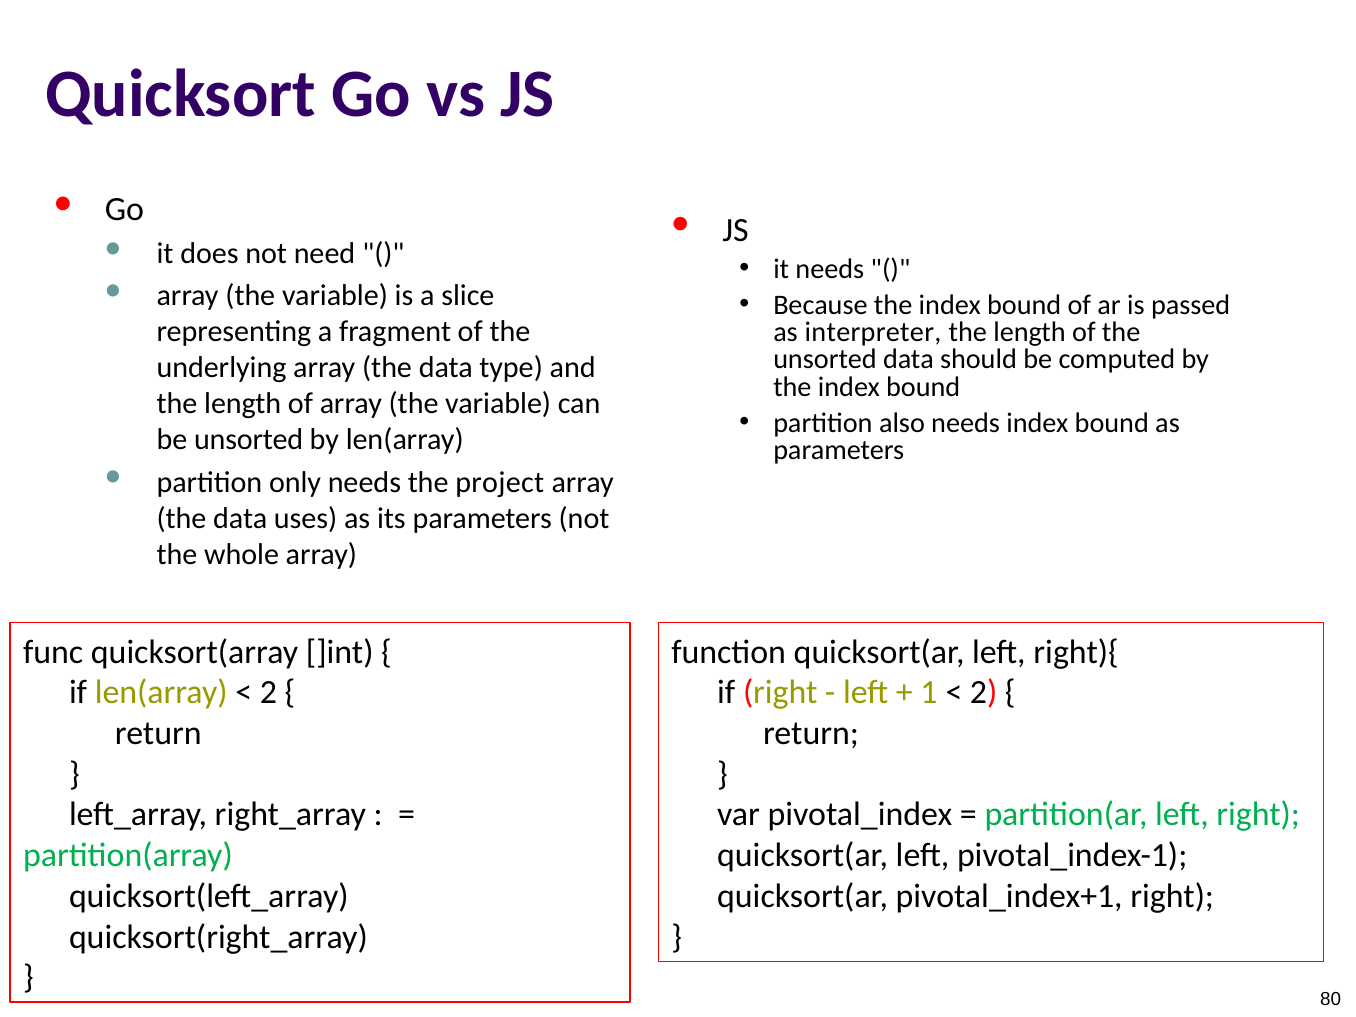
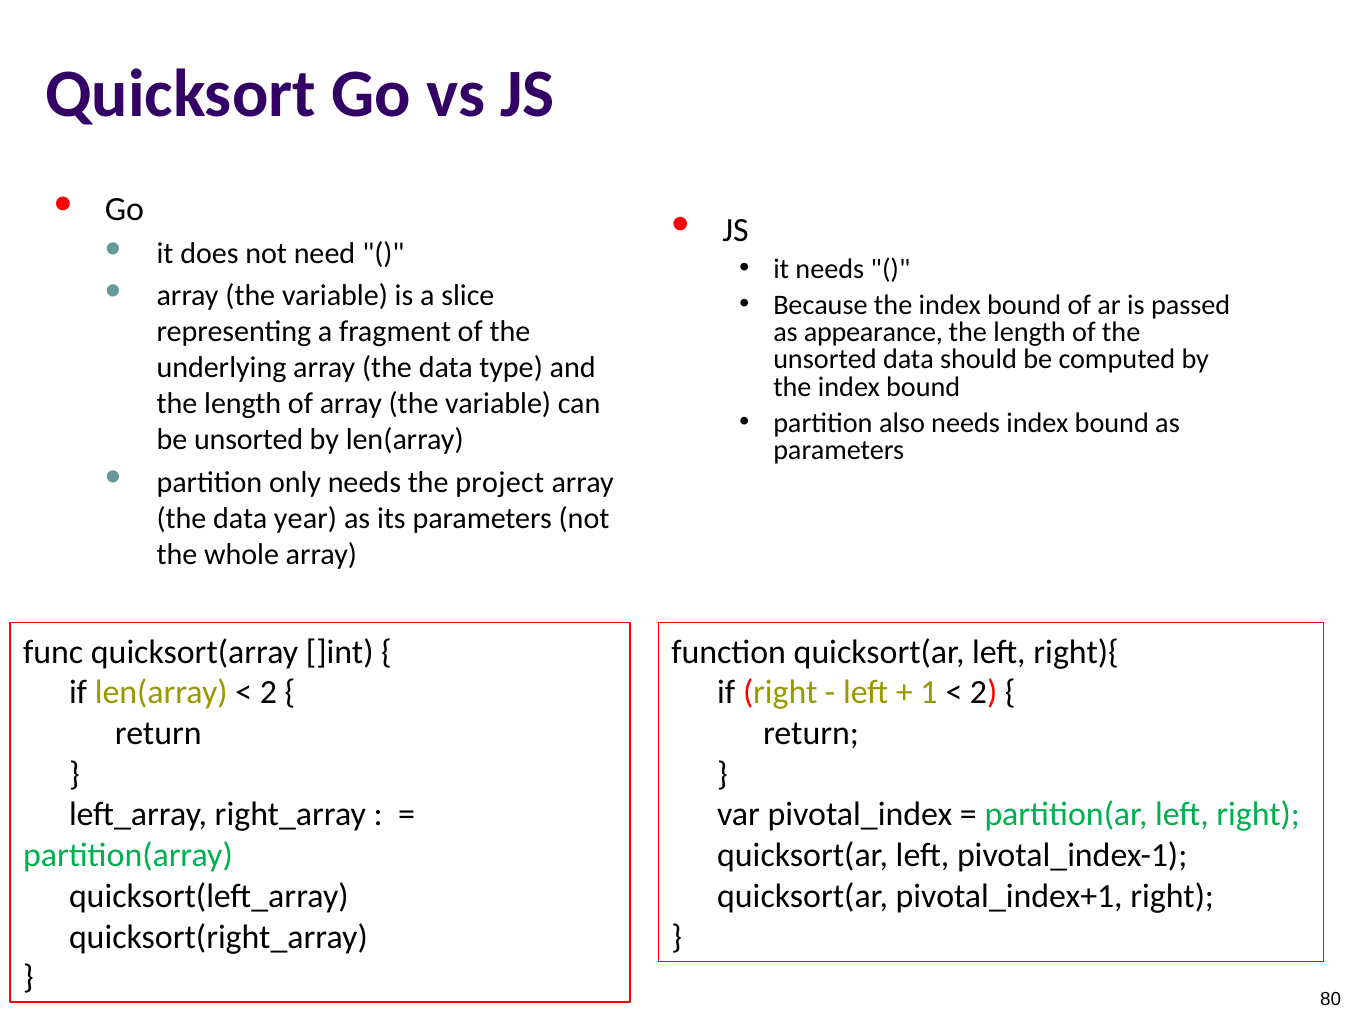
interpreter: interpreter -> appearance (873, 332)
uses: uses -> year (306, 518)
